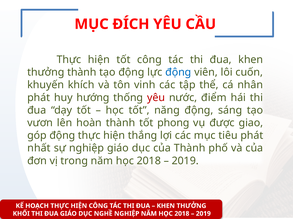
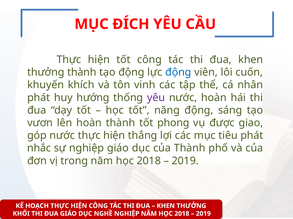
yêu colour: red -> purple (156, 98)
nước điểm: điểm -> hoàn (214, 98)
góp động: động -> nước (62, 136)
nhất: nhất -> nhắc (39, 149)
